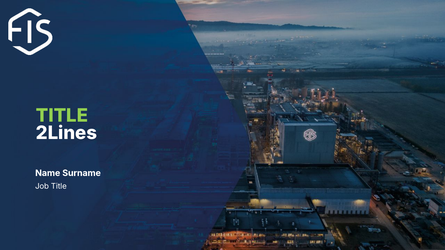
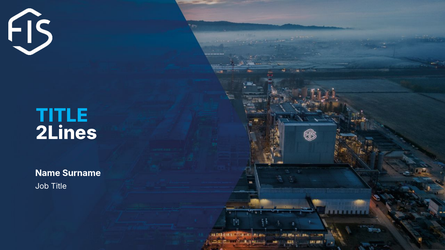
TITLE colour: light green -> light blue (62, 116)
